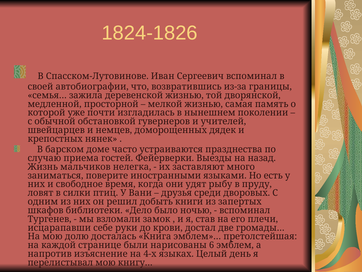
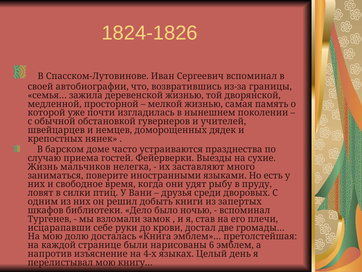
назад: назад -> сухие (262, 158)
